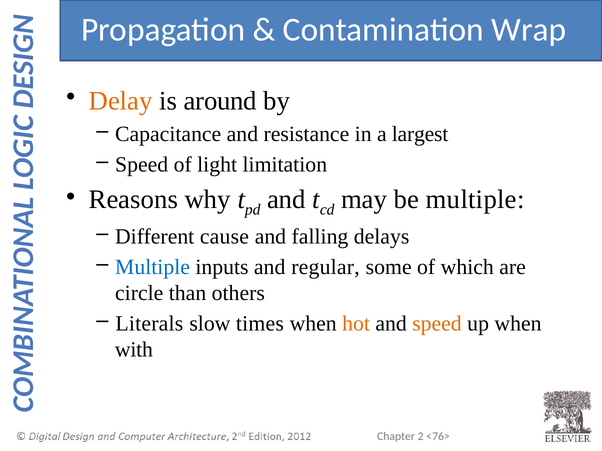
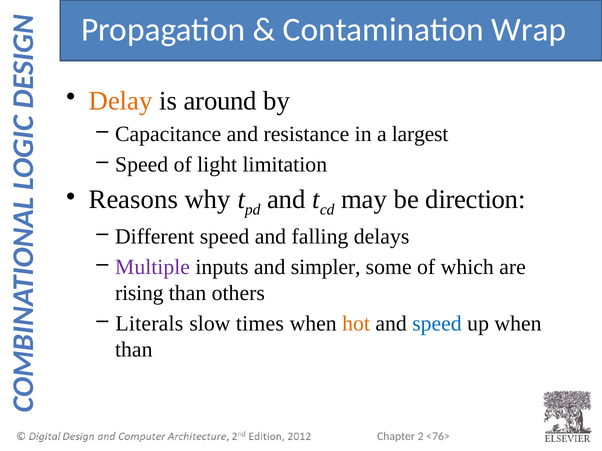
be multiple: multiple -> direction (475, 199)
Different cause: cause -> speed (225, 237)
Multiple colour: blue -> purple (153, 267)
regular: regular -> simpler (326, 267)
circle: circle -> rising (139, 293)
speed colour: orange -> blue (437, 324)
with: with -> than (134, 350)
